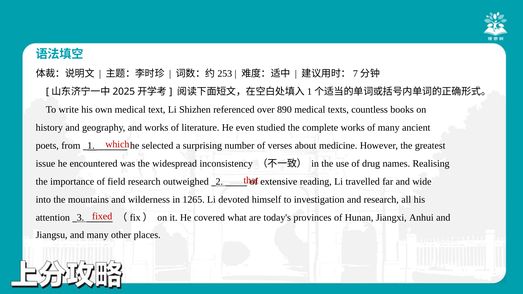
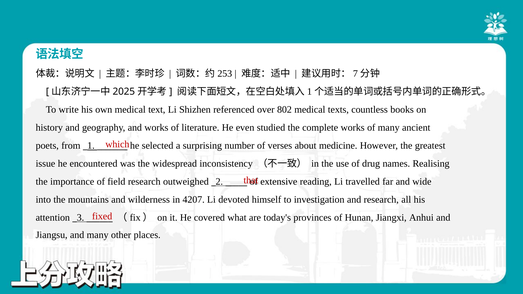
890: 890 -> 802 (284, 110)
1265: 1265 -> 4207 (194, 200)
